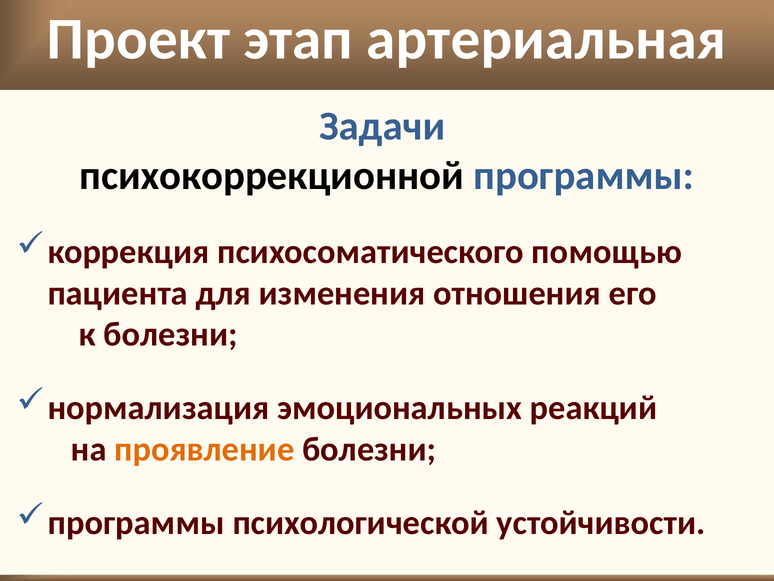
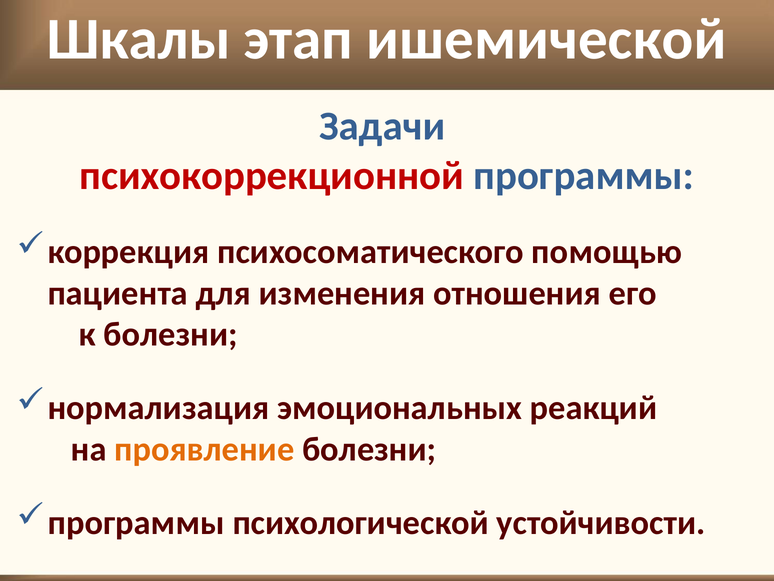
Проект: Проект -> Шкалы (139, 39)
артериальная: артериальная -> ишемической (546, 39)
психокоррекционной colour: black -> red (272, 175)
